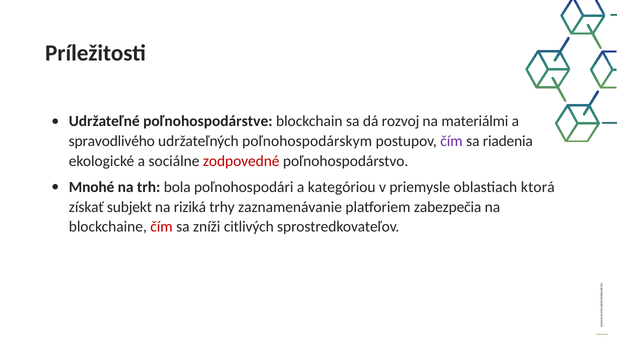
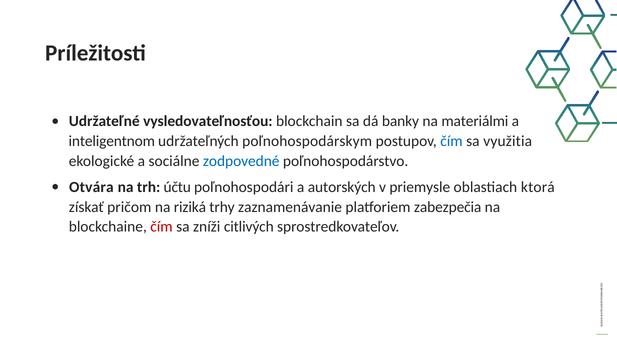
poľnohospodárstve: poľnohospodárstve -> vysledovateľnosťou (208, 121)
rozvoj: rozvoj -> banky (400, 121)
spravodlivého: spravodlivého -> inteligentnom (112, 141)
čím colour: purple -> blue (451, 141)
riadenia: riadenia -> využitia (508, 141)
zodpovedné colour: red -> blue (241, 161)
Mnohé: Mnohé -> Otvára (91, 187)
bola: bola -> účtu (177, 187)
kategóriou: kategóriou -> autorských (342, 187)
subjekt: subjekt -> pričom (129, 207)
